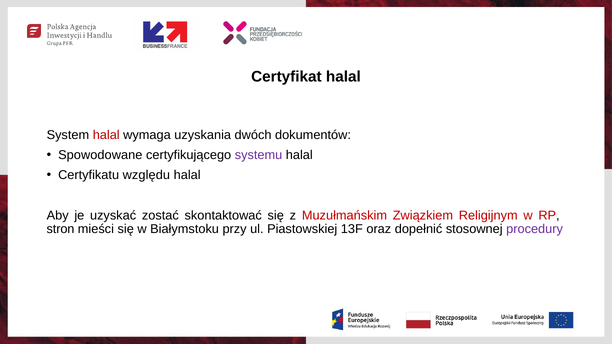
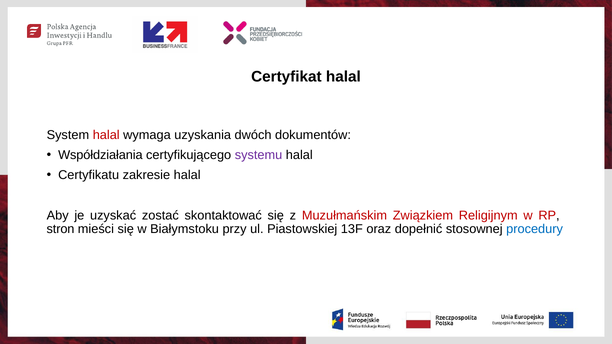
Spowodowane: Spowodowane -> Współdziałania (100, 155)
względu: względu -> zakresie (146, 175)
procedury colour: purple -> blue (535, 229)
